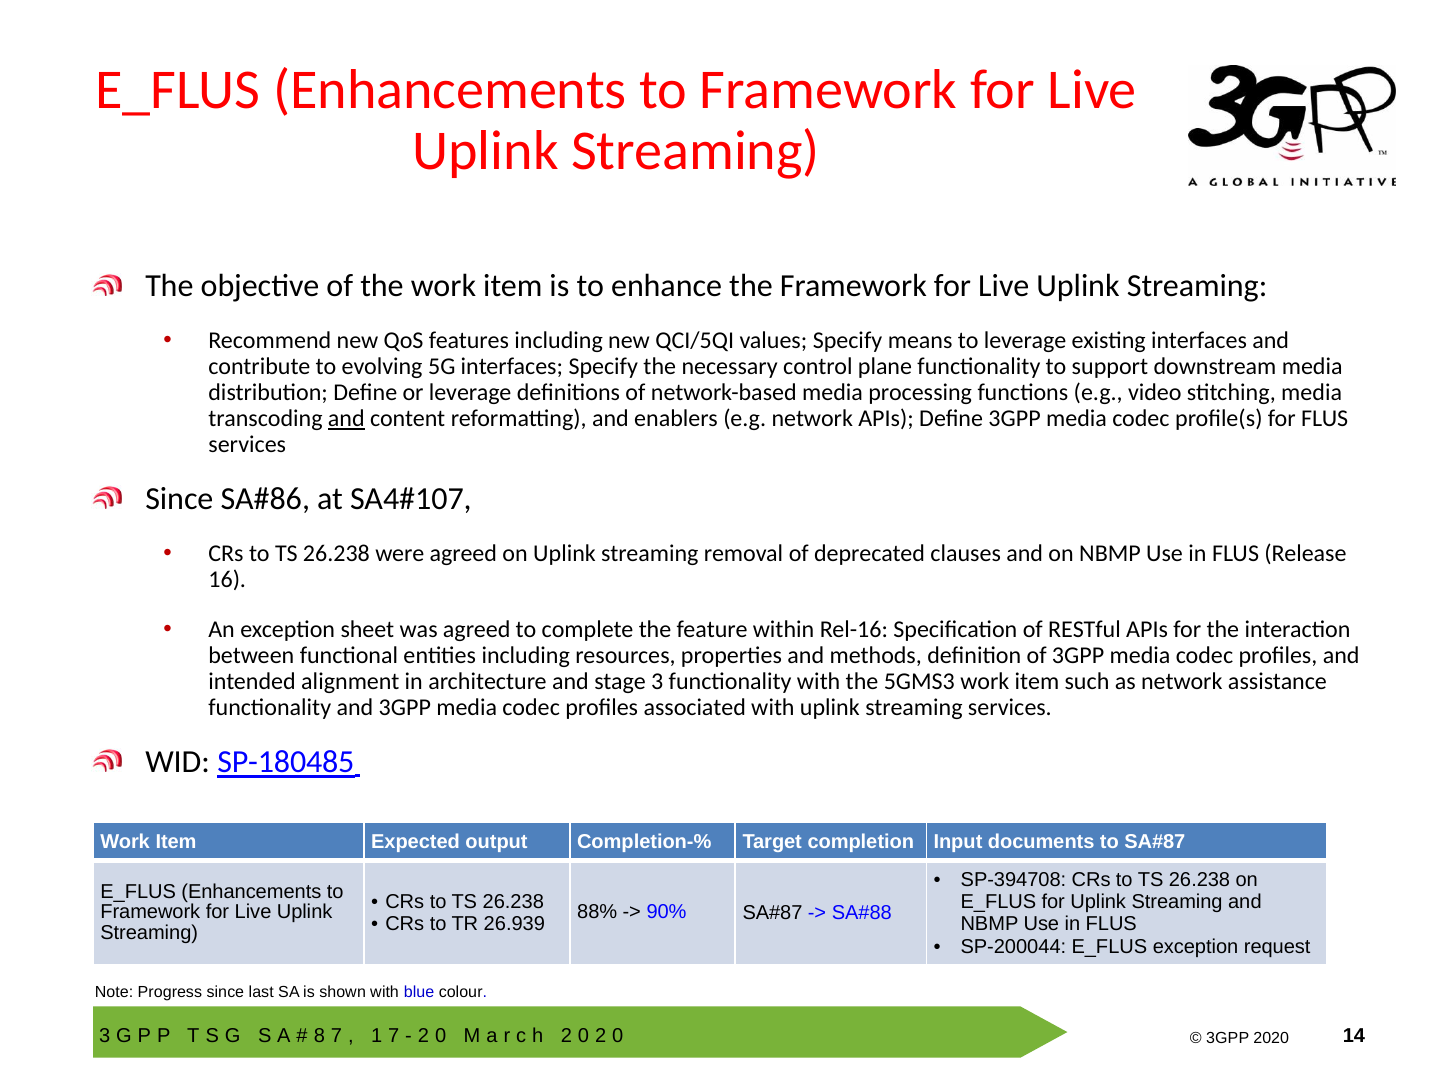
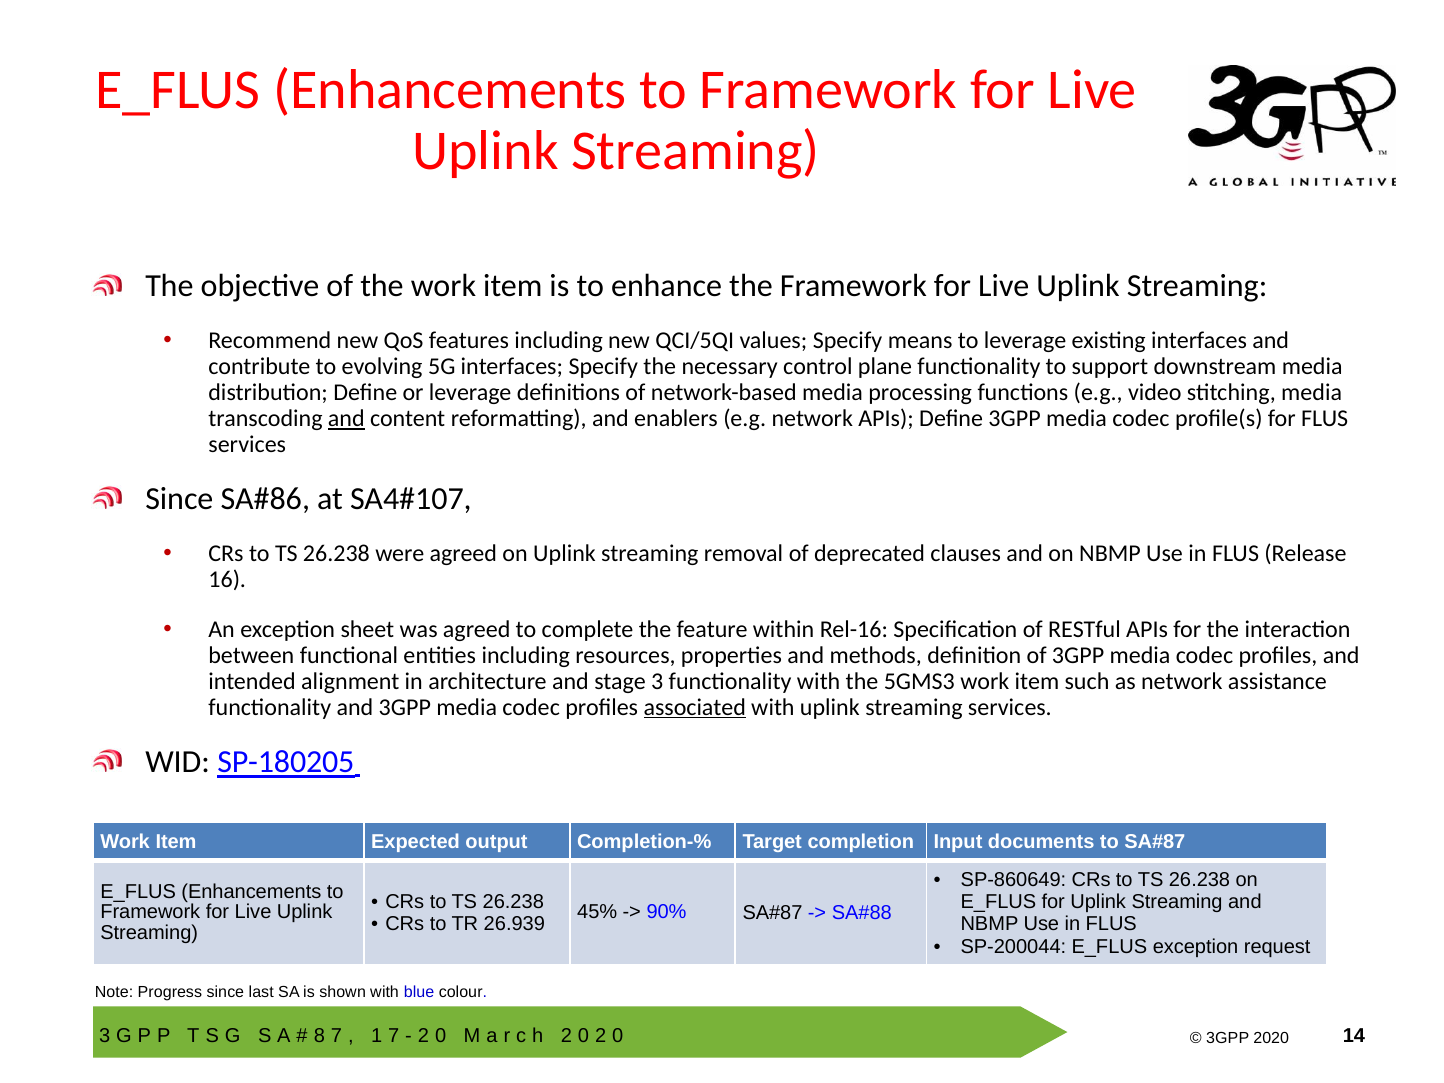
associated underline: none -> present (695, 707)
SP-180485: SP-180485 -> SP-180205 (286, 762)
SP-394708: SP-394708 -> SP-860649 (1013, 880)
88%: 88% -> 45% (597, 912)
